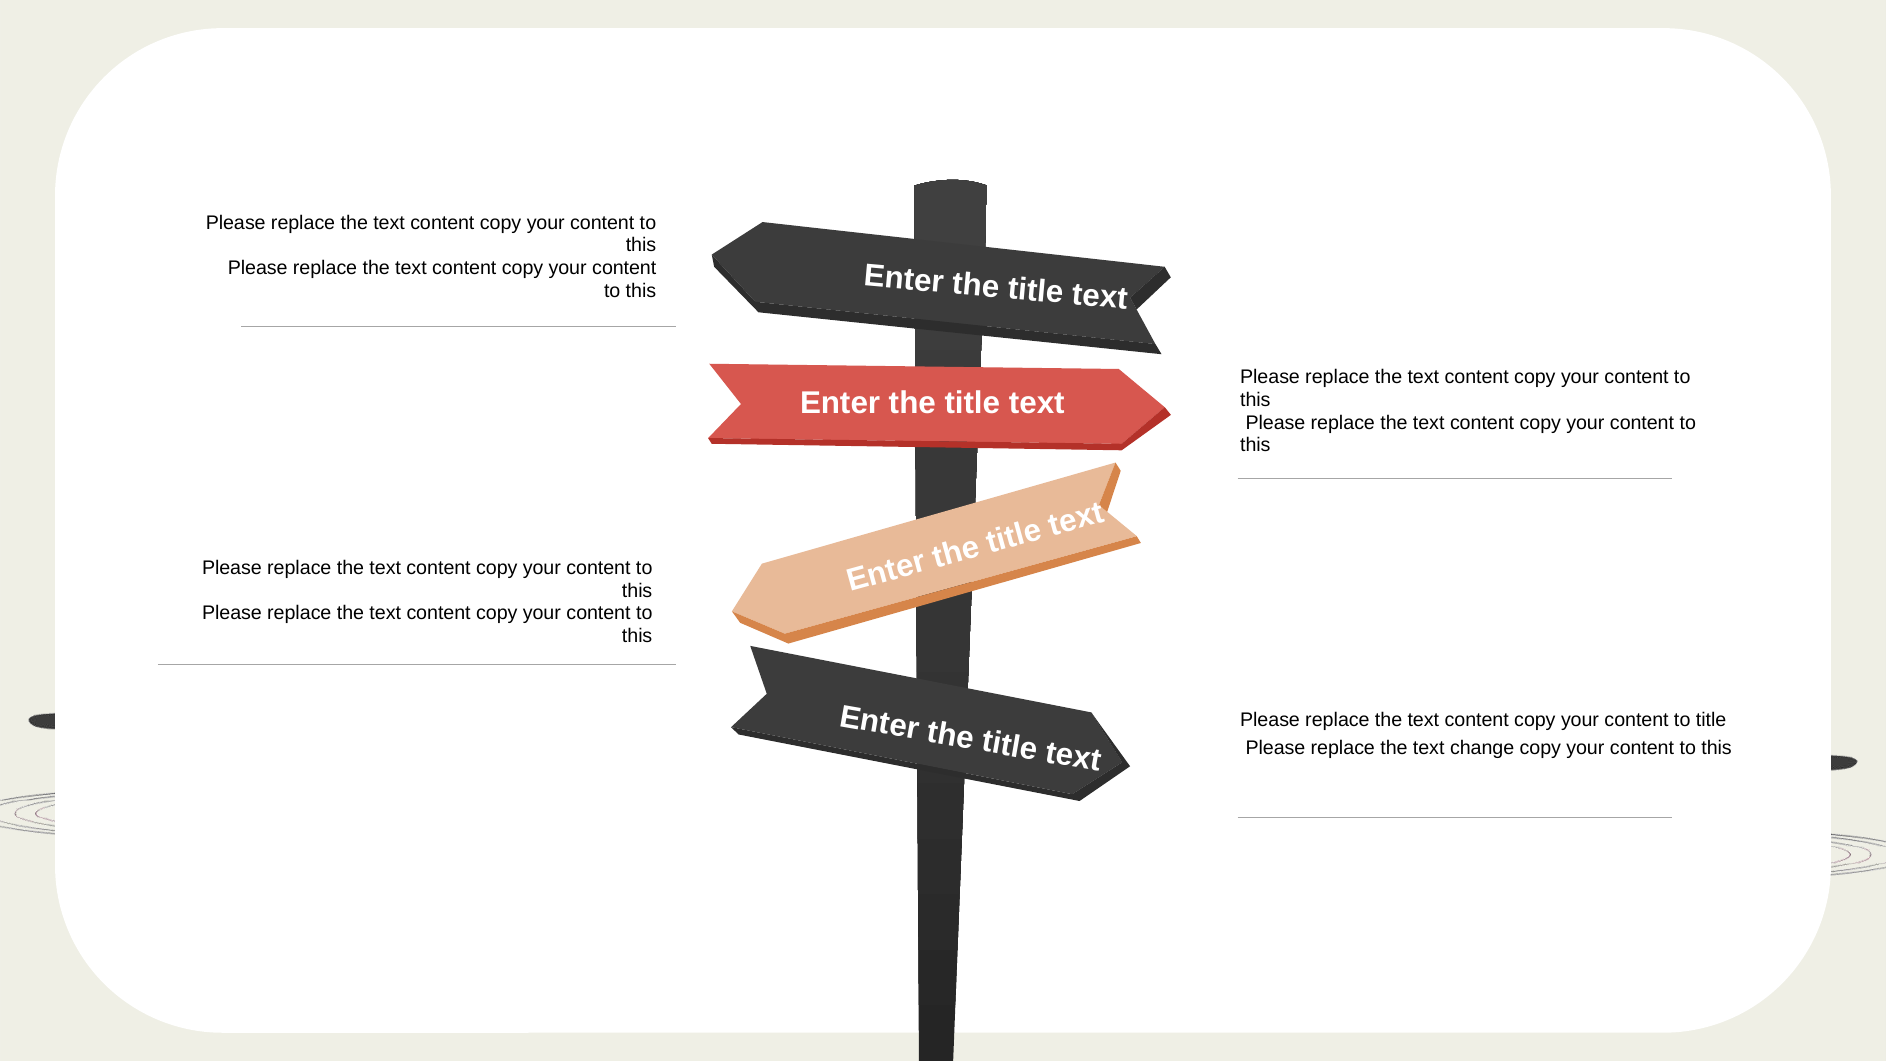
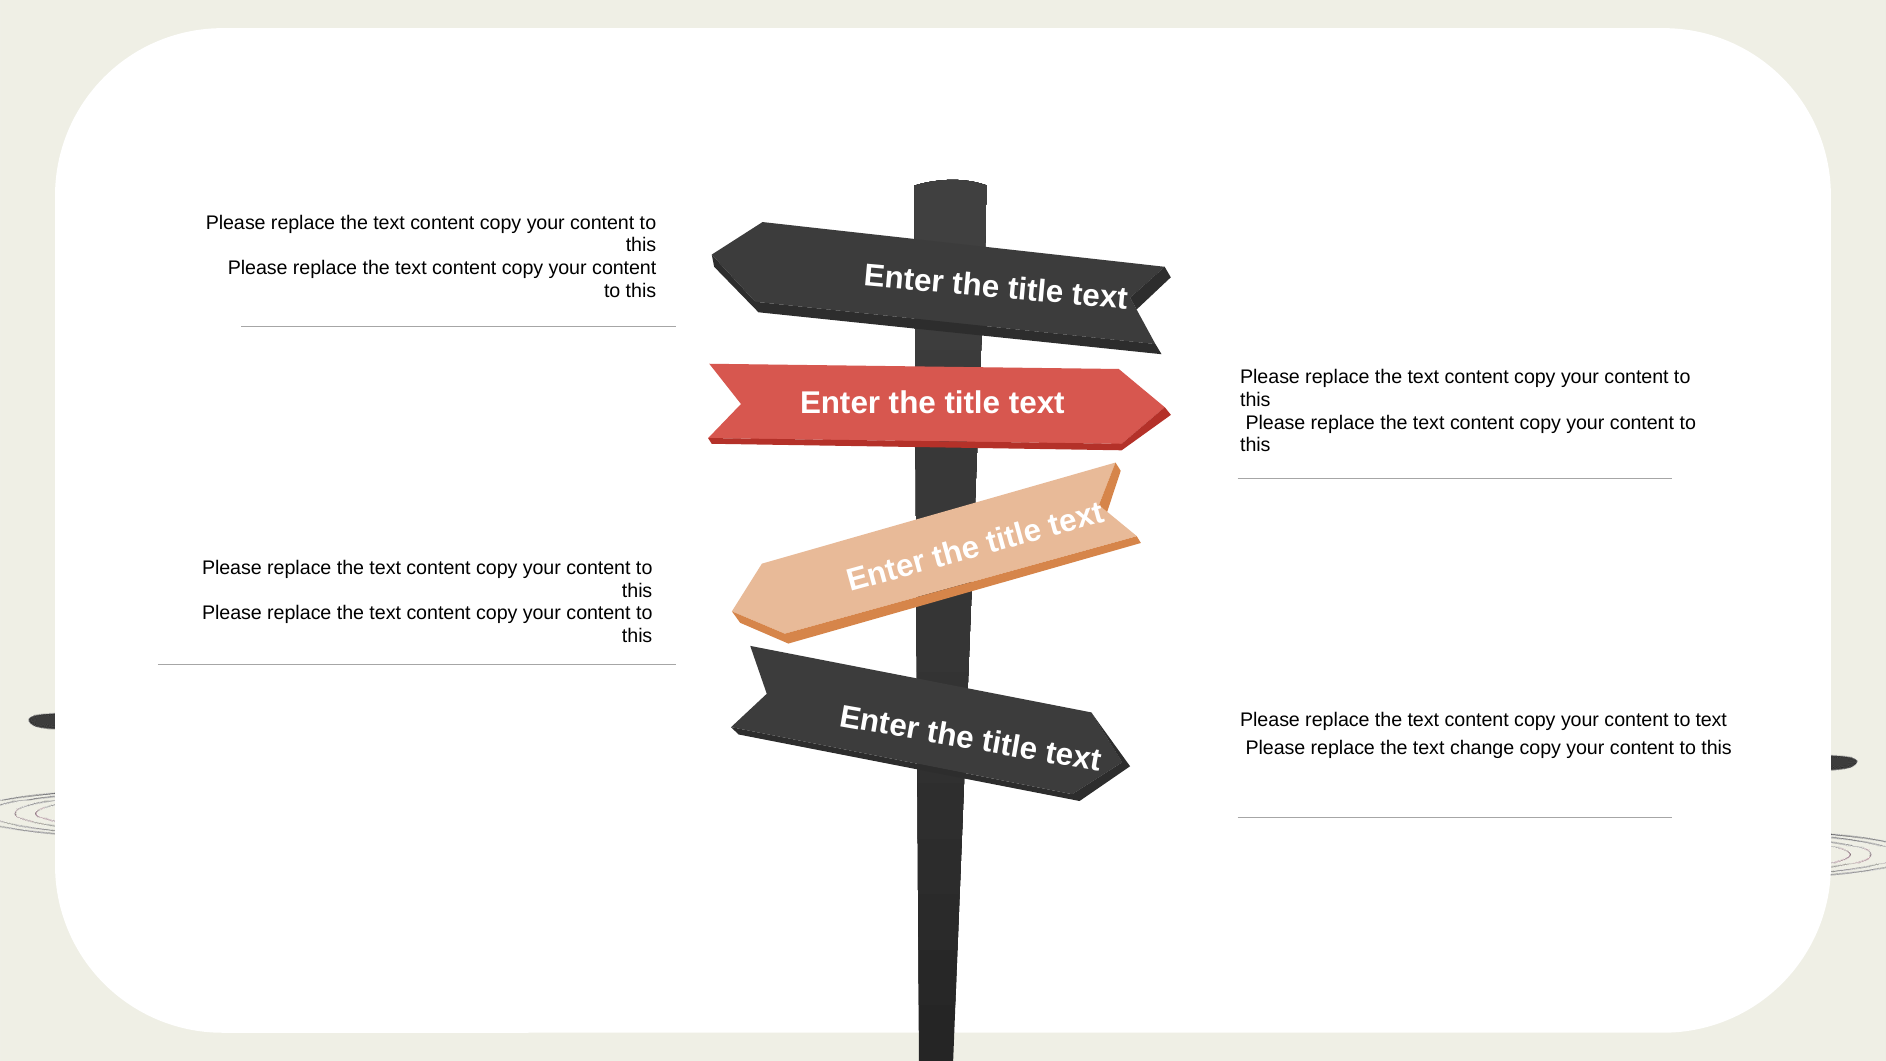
to title: title -> text (1711, 720)
